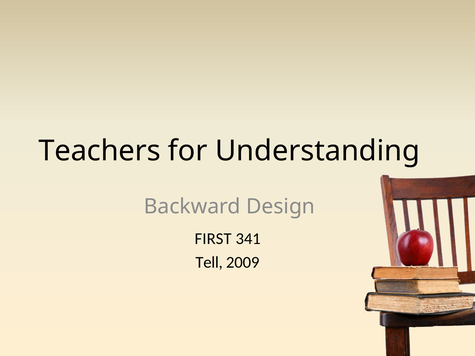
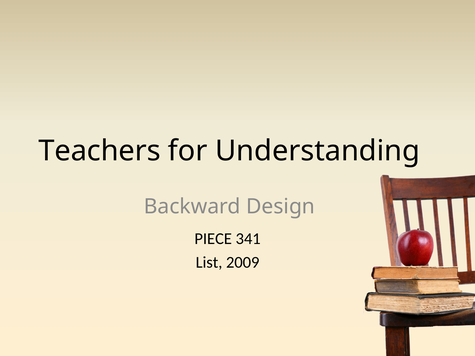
FIRST: FIRST -> PIECE (213, 239)
Tell: Tell -> List (209, 263)
